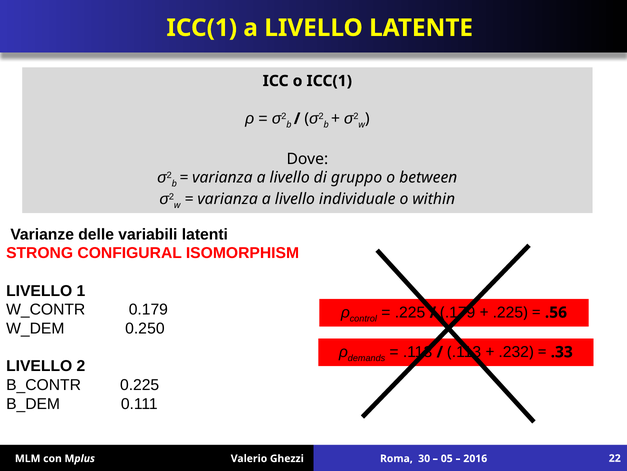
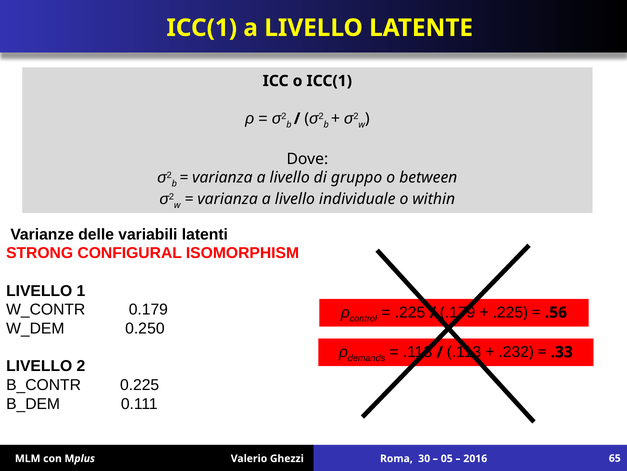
22: 22 -> 65 (615, 458)
